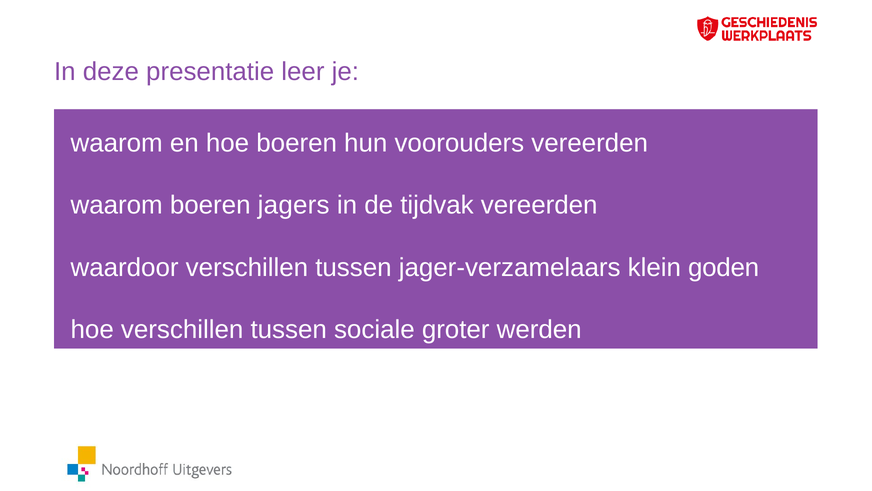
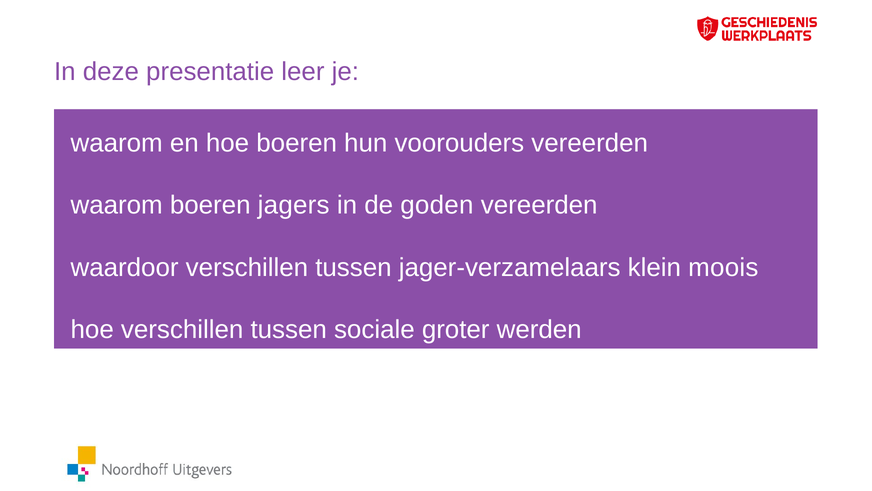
tijdvak: tijdvak -> goden (437, 205)
goden: goden -> moois (723, 267)
